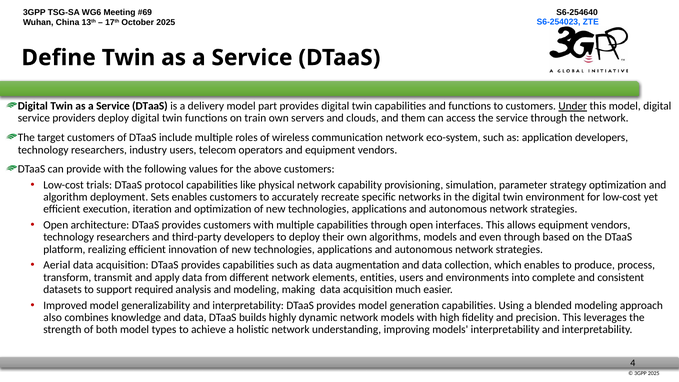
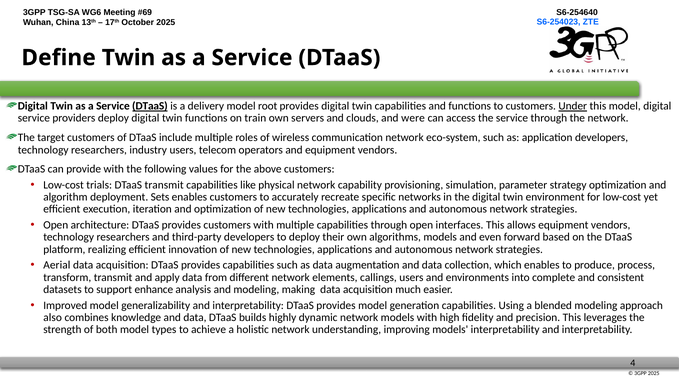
DTaaS underline: none -> present (150, 106)
part: part -> root (268, 106)
them: them -> were (413, 118)
DTaaS protocol: protocol -> transmit (164, 185)
even through: through -> forward (522, 237)
entities: entities -> callings (378, 277)
required: required -> enhance (154, 290)
